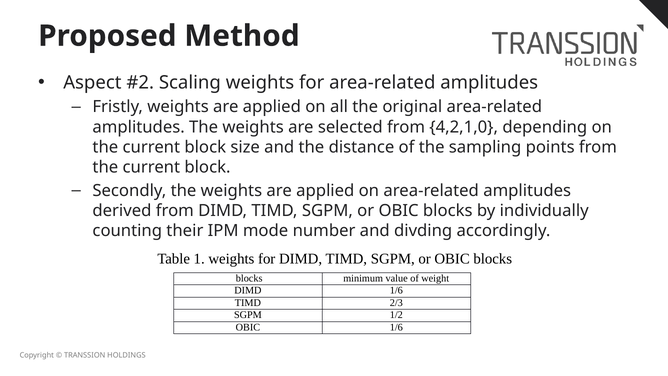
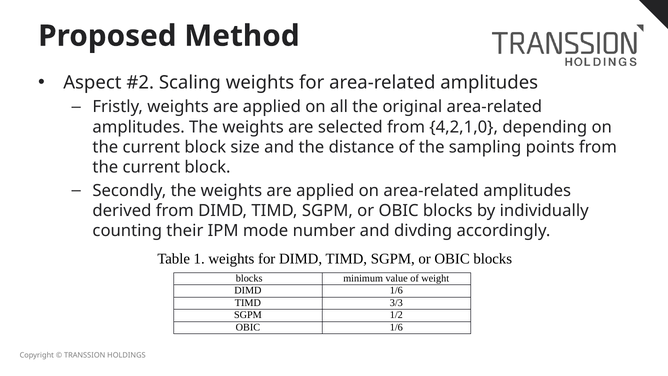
2/3: 2/3 -> 3/3 (396, 303)
